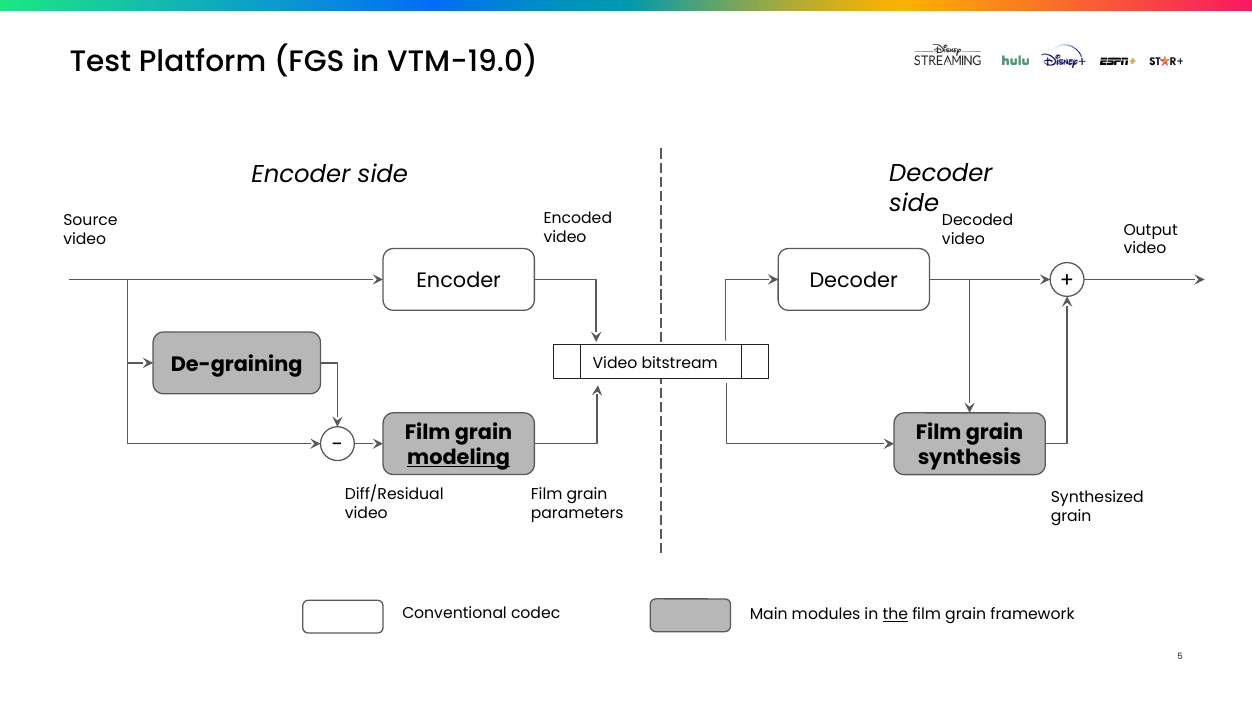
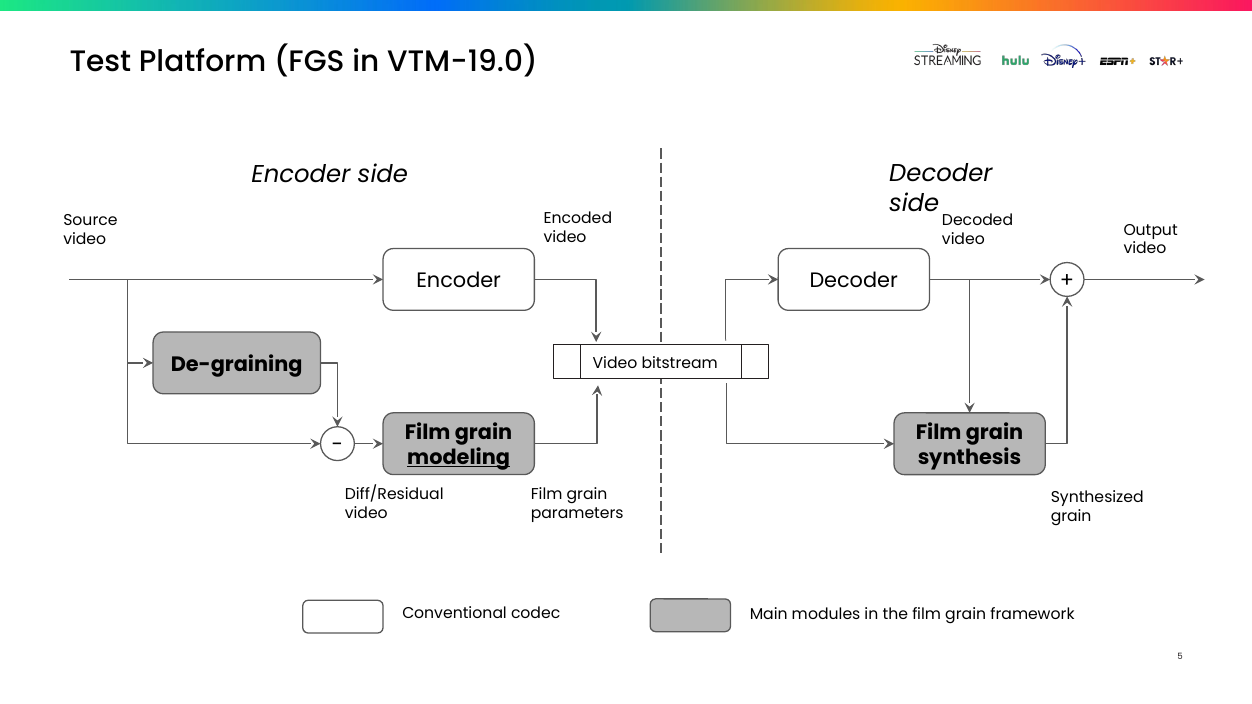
the underline: present -> none (895, 615)
